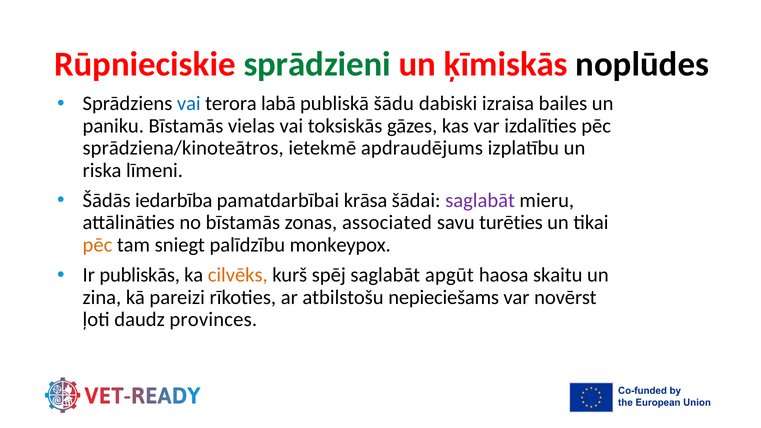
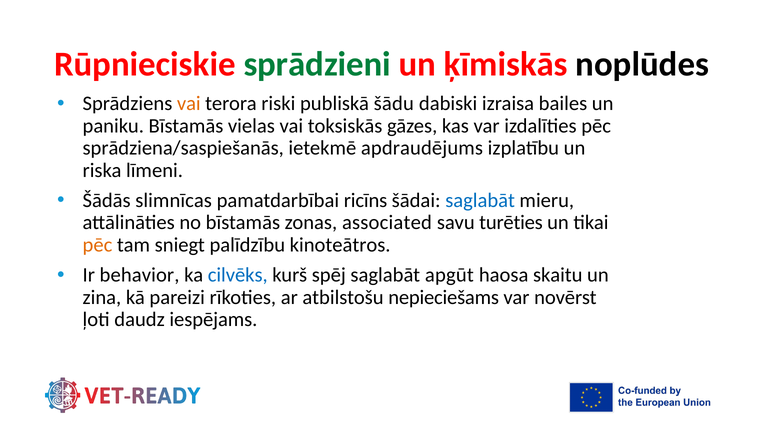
vai colour: blue -> orange (189, 104)
labā: labā -> riski (278, 104)
sprādziena/kinoteātros: sprādziena/kinoteātros -> sprādziena/saspiešanās (183, 148)
iedarbība: iedarbība -> slimnīcas (174, 200)
krāsa: krāsa -> ricīns (366, 200)
saglabāt colour: purple -> blue (480, 200)
monkeypox: monkeypox -> kinoteātros (340, 245)
publiskās: publiskās -> behavior (139, 275)
cilvēks colour: orange -> blue (238, 275)
provinces: provinces -> iespējams (213, 320)
